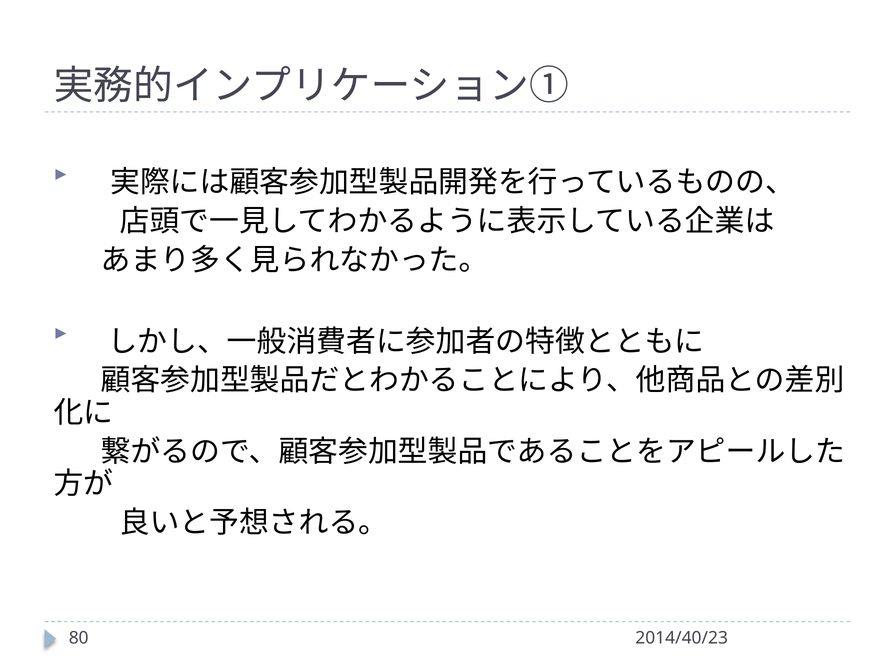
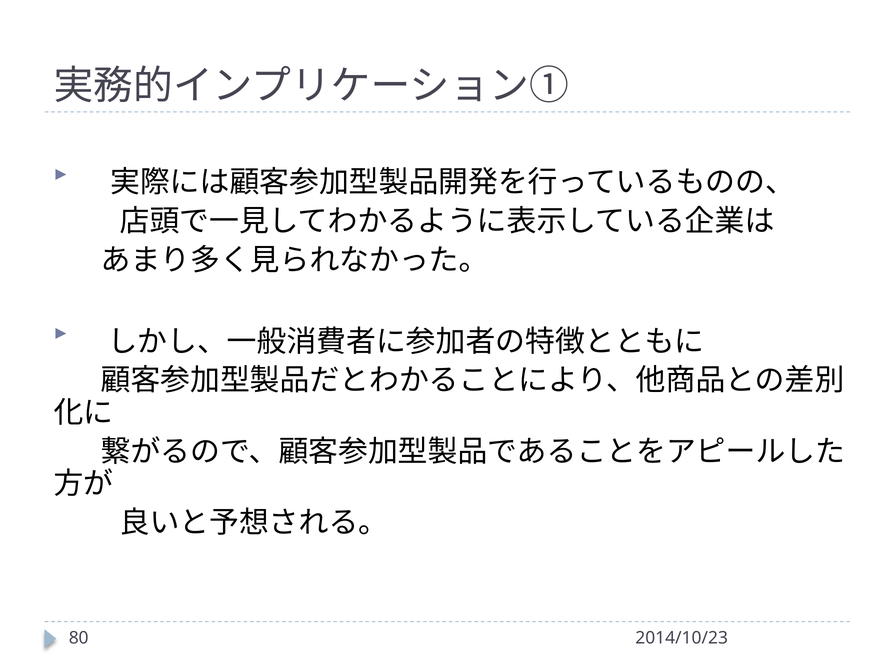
2014/40/23: 2014/40/23 -> 2014/10/23 (682, 638)
